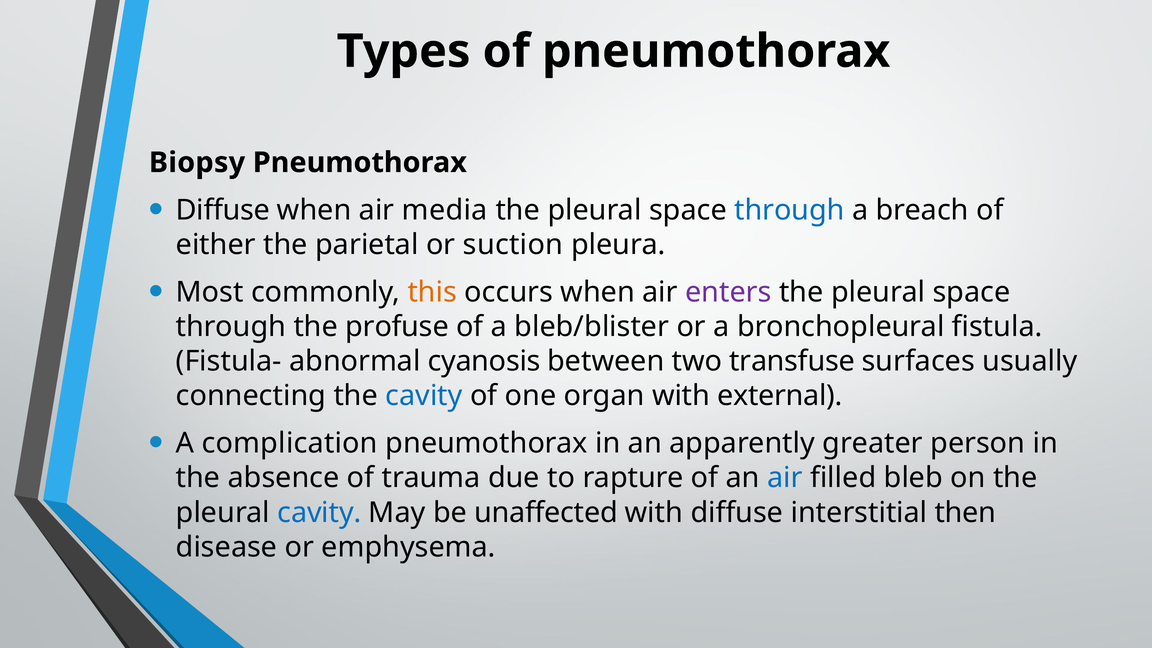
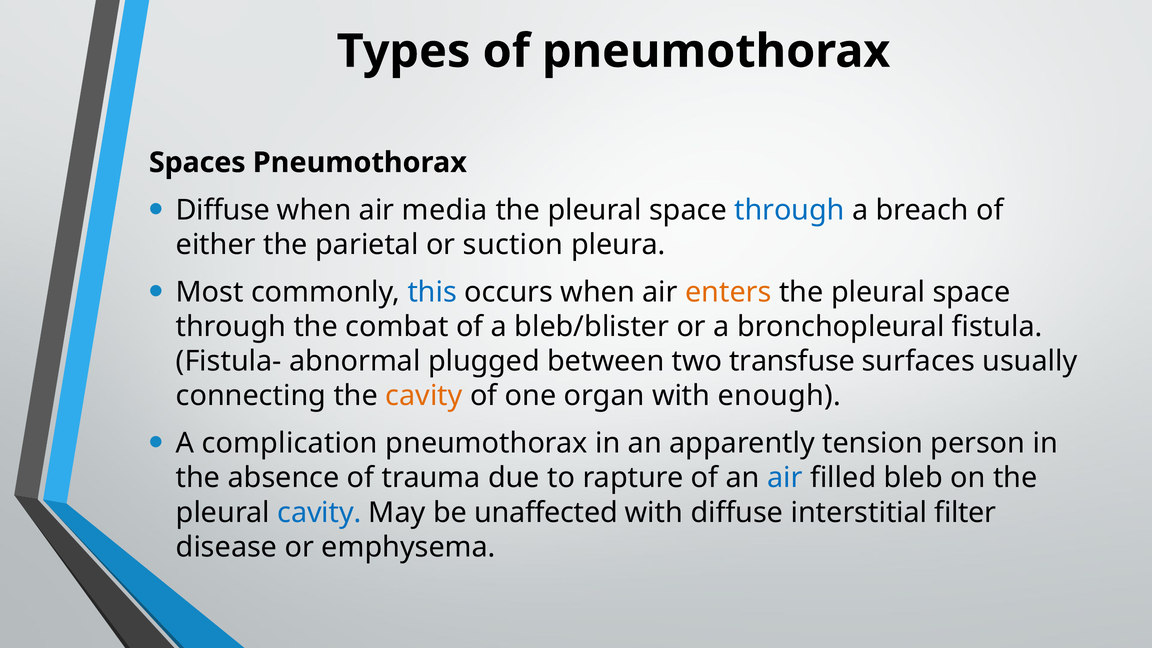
Biopsy: Biopsy -> Spaces (197, 163)
this colour: orange -> blue (432, 292)
enters colour: purple -> orange (728, 292)
profuse: profuse -> combat (397, 327)
cyanosis: cyanosis -> plugged (484, 361)
cavity colour: blue -> orange (424, 396)
external: external -> enough (780, 396)
greater: greater -> tension (873, 443)
then: then -> filter (965, 512)
